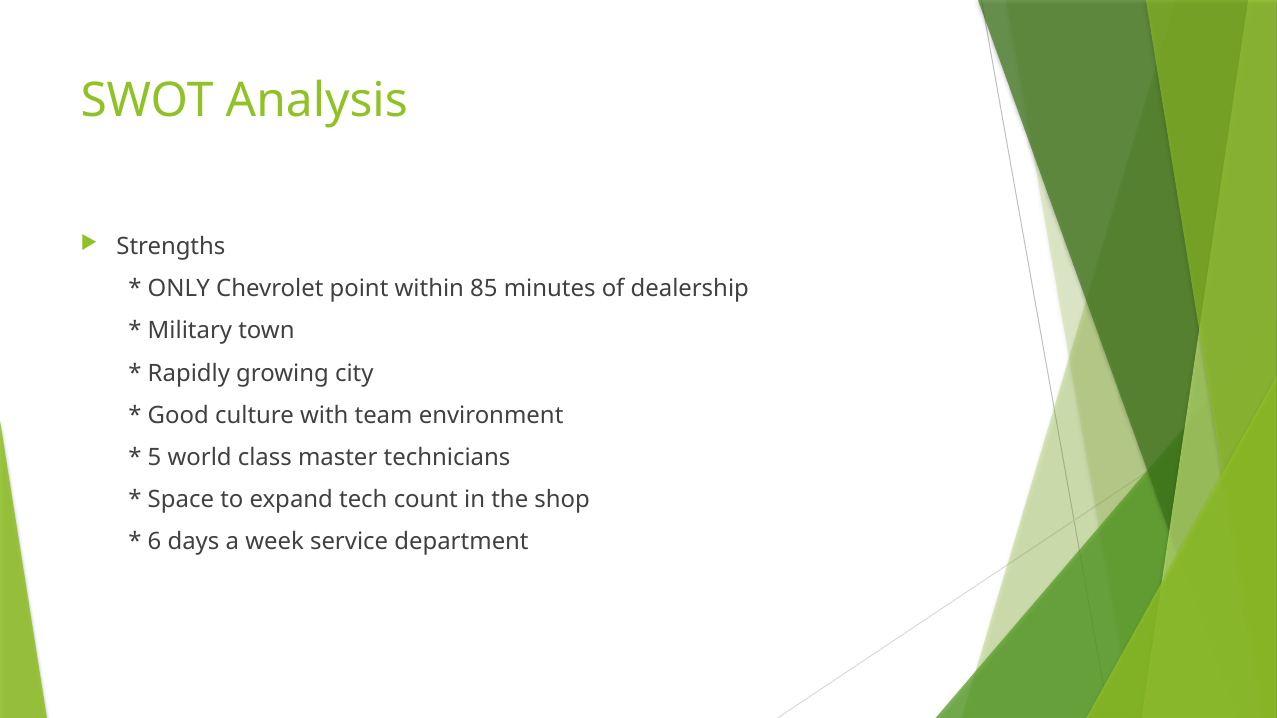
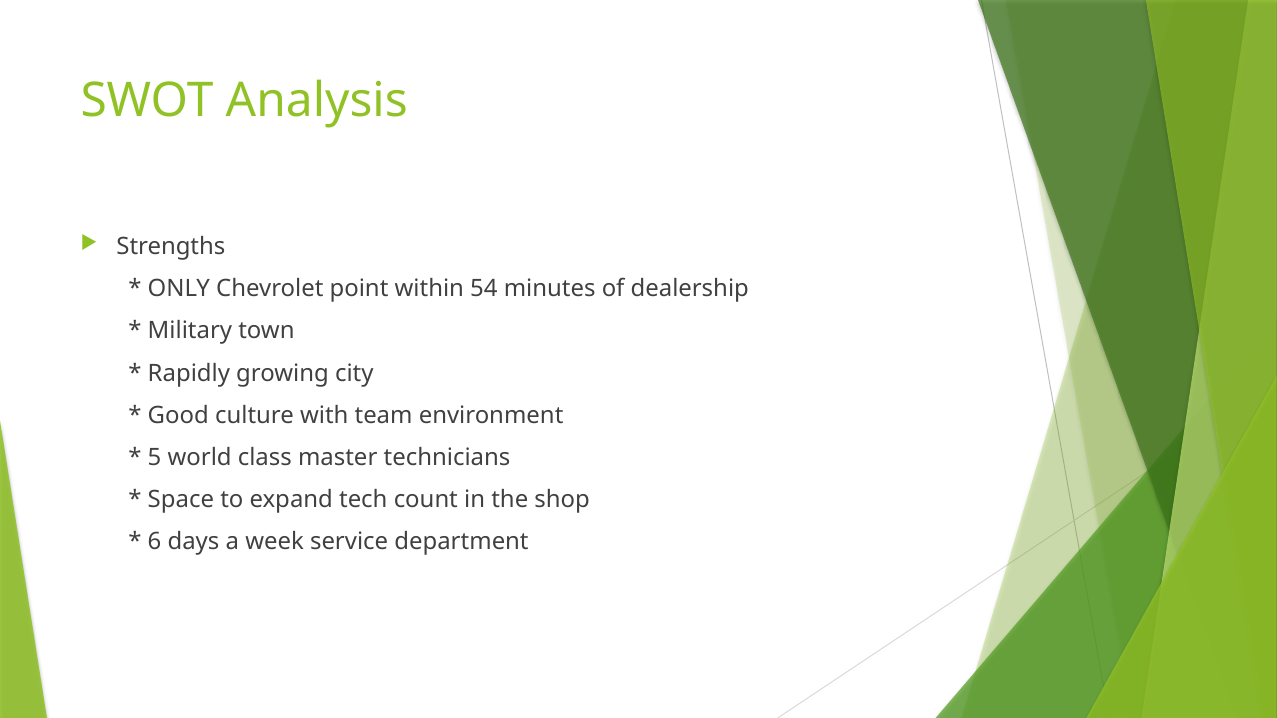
85: 85 -> 54 (484, 289)
